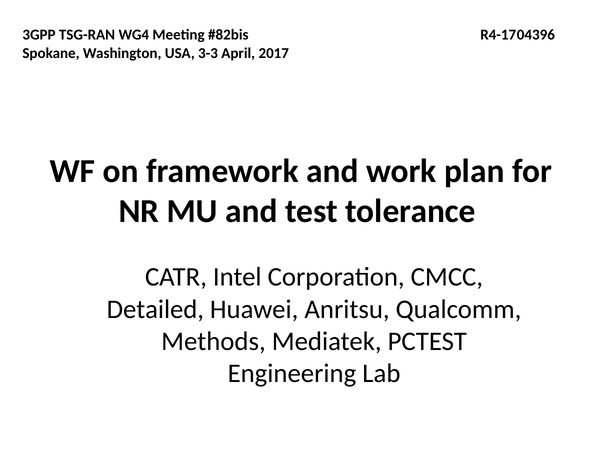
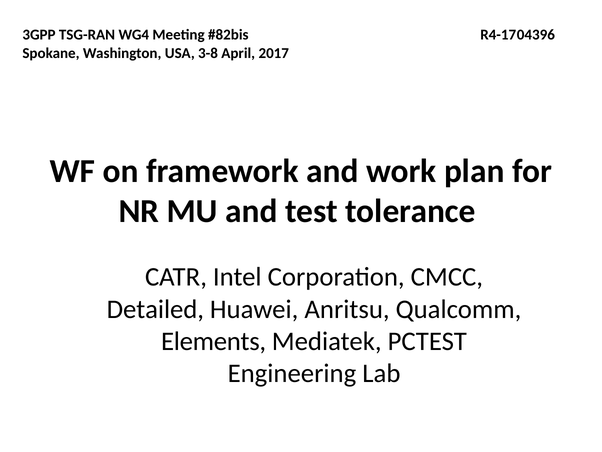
3-3: 3-3 -> 3-8 (208, 53)
Methods: Methods -> Elements (214, 341)
